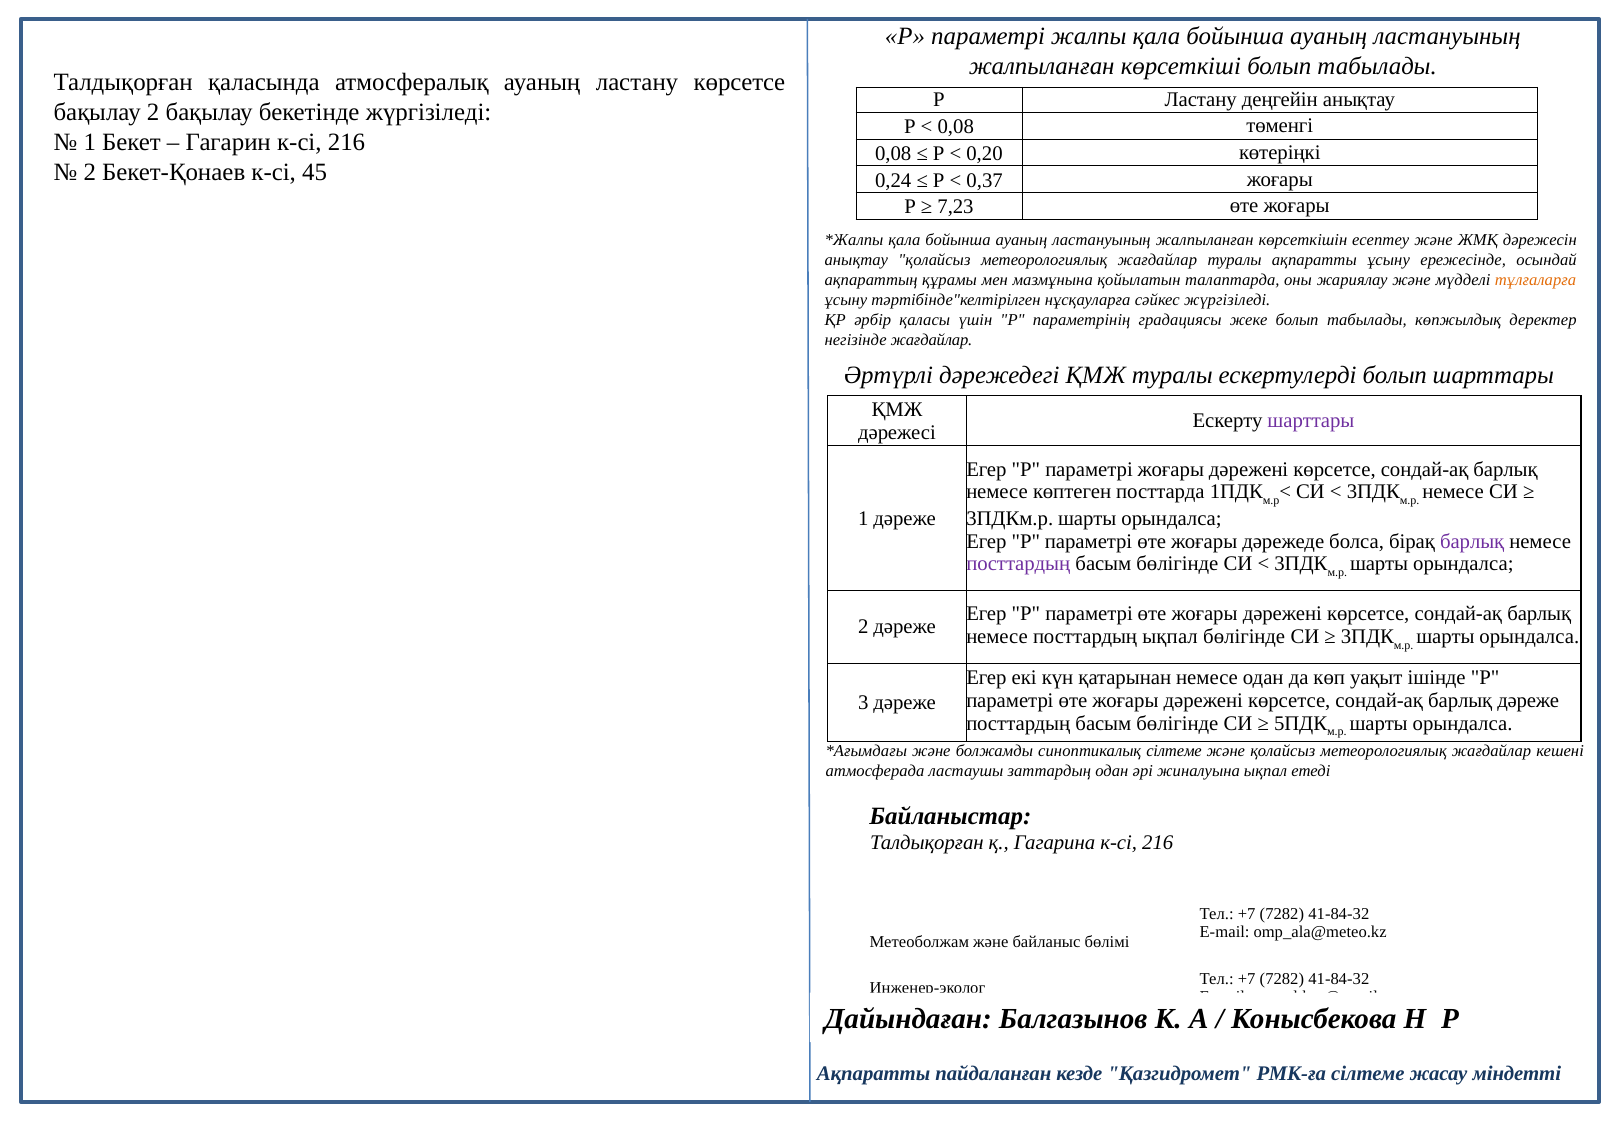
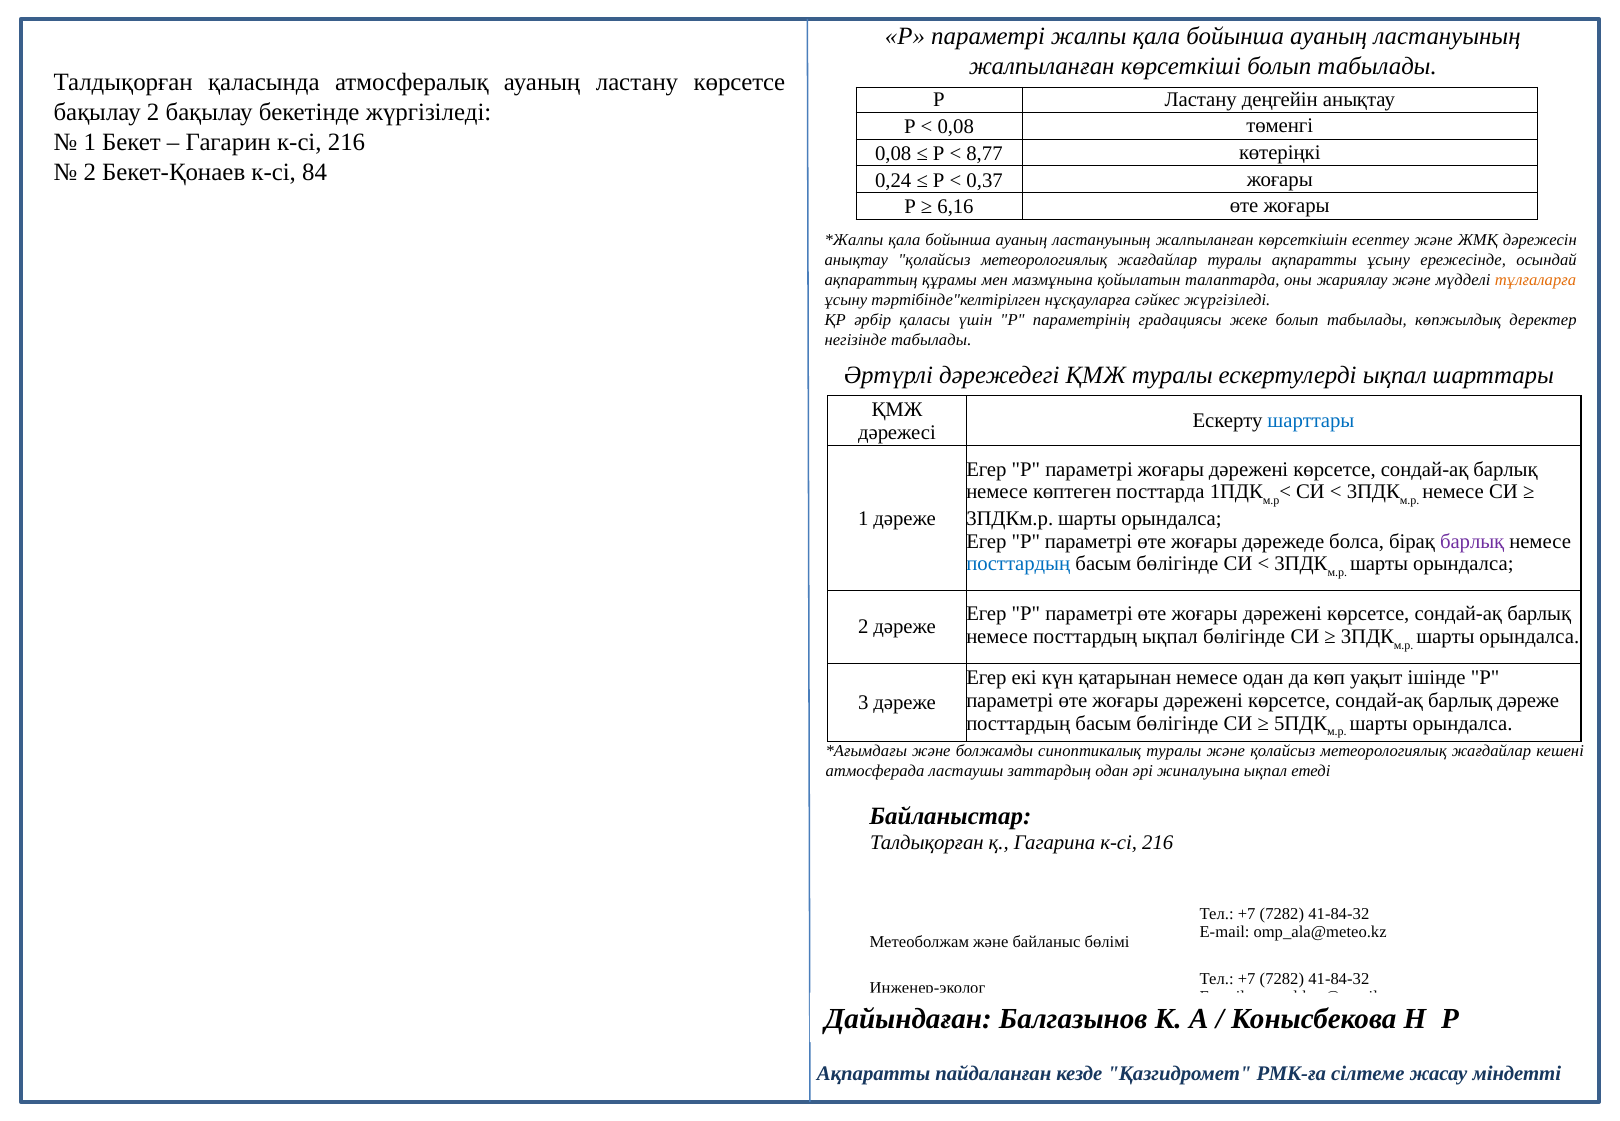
0,20: 0,20 -> 8,77 (984, 154)
45: 45 -> 84 (315, 172)
7,23: 7,23 -> 6,16 (956, 207)
негізінде жағдайлар: жағдайлар -> табылады (931, 340)
ескертулерді болып: болып -> ықпал (1395, 375)
шарттары colour: purple -> blue (1311, 421)
посттардың colour: purple -> blue (1018, 564)
синоптикалық сілтеме: сілтеме -> туралы (1174, 752)
